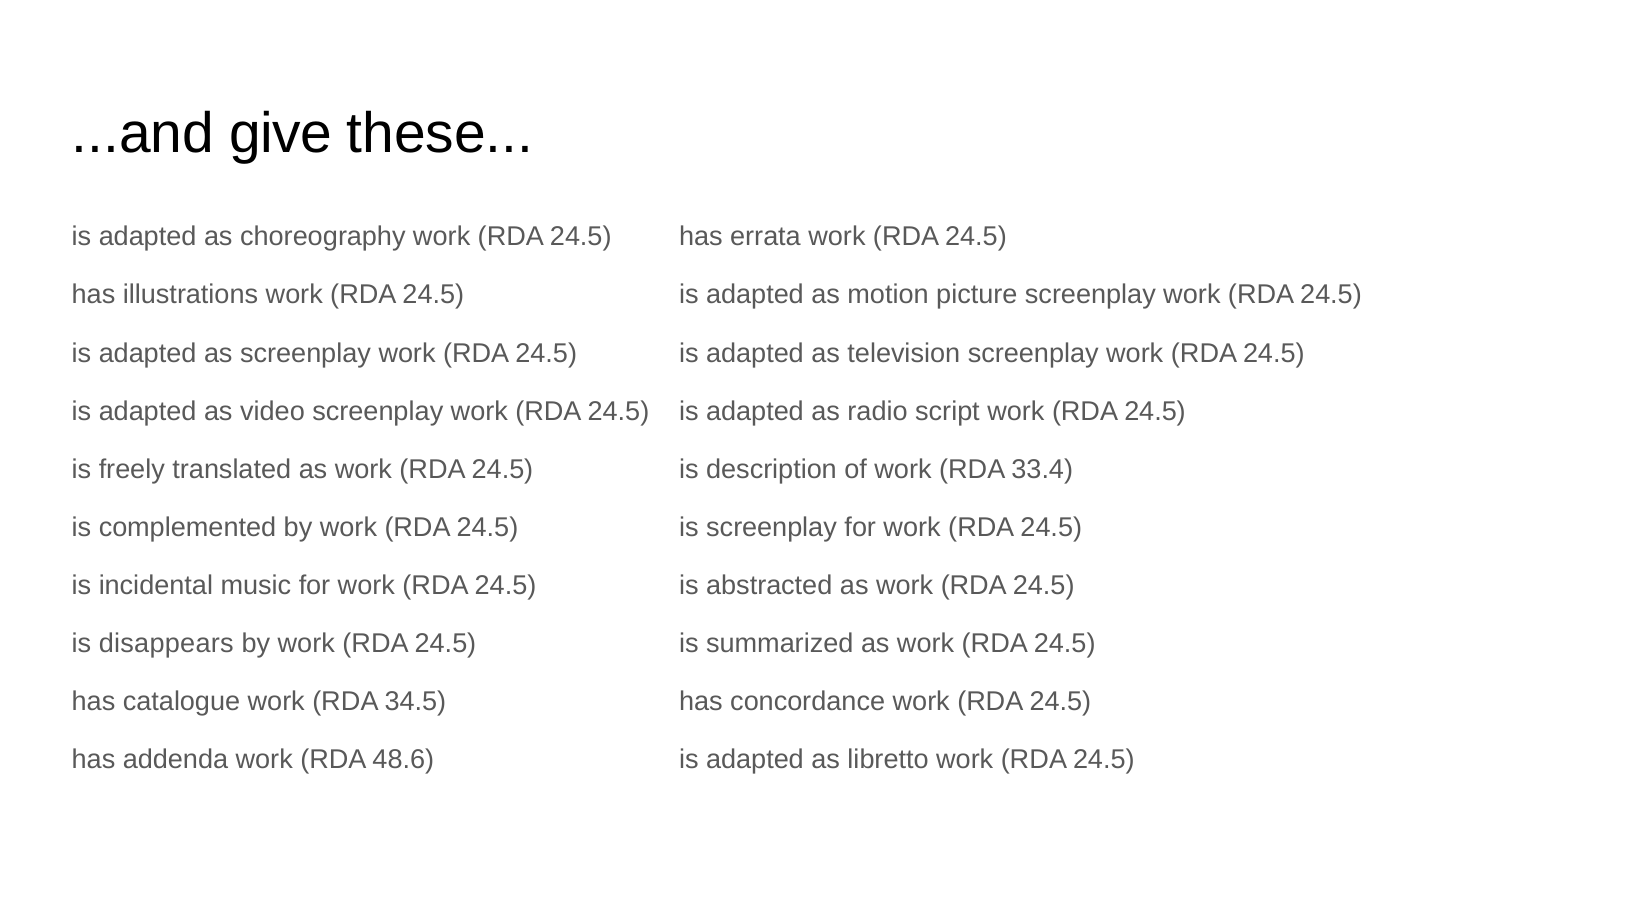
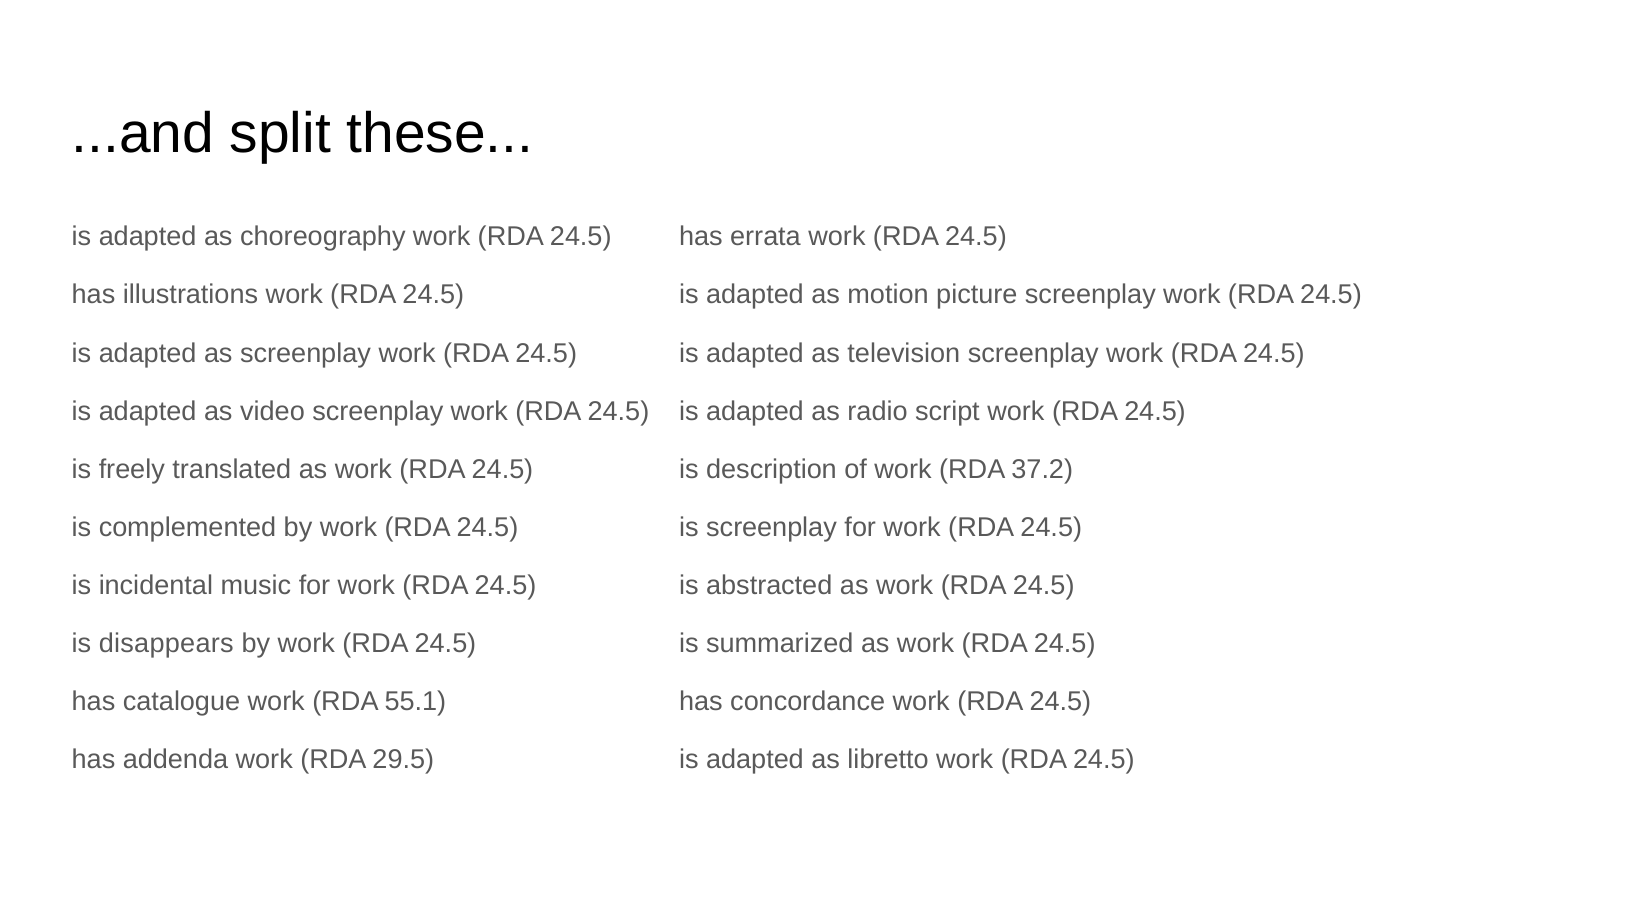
give: give -> split (280, 134)
33.4: 33.4 -> 37.2 (1042, 469)
34.5: 34.5 -> 55.1 (415, 701)
48.6: 48.6 -> 29.5 (403, 759)
